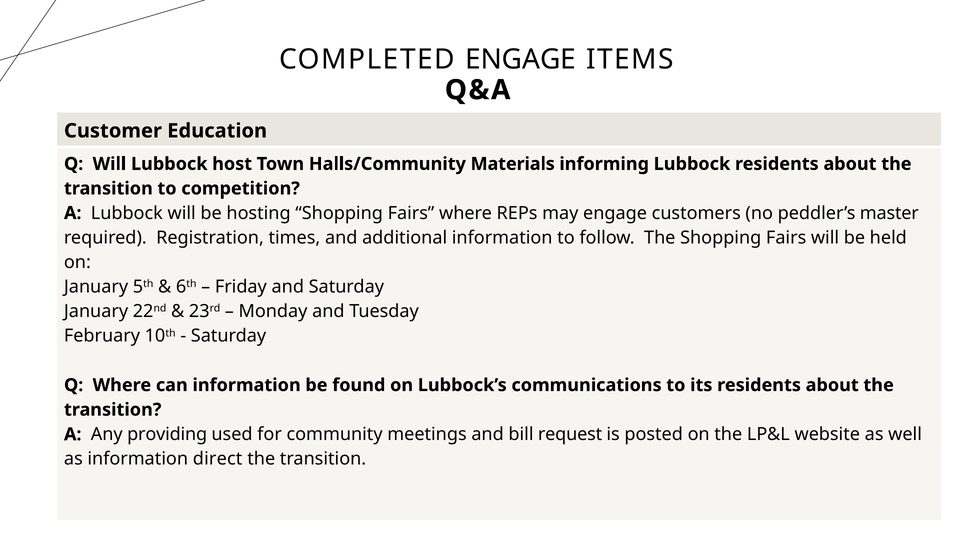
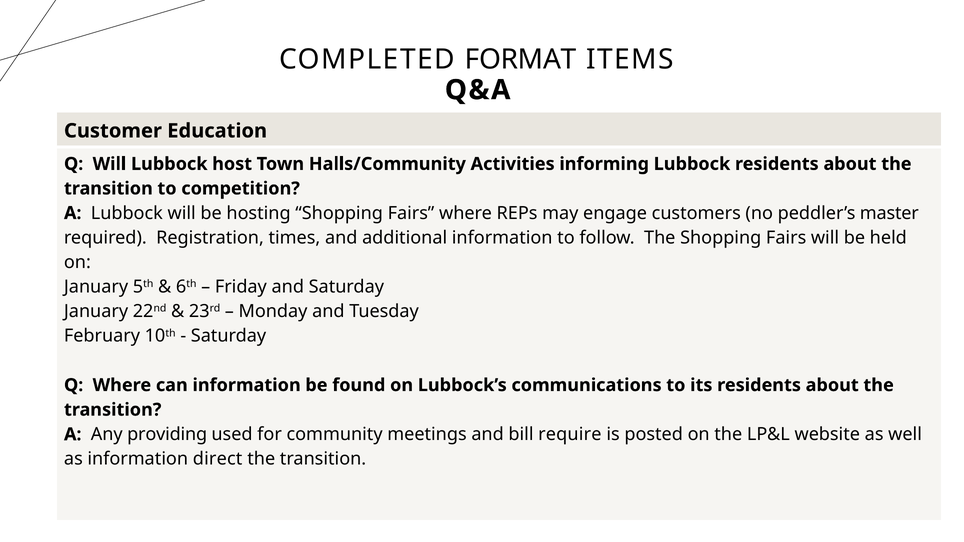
COMPLETED ENGAGE: ENGAGE -> FORMAT (521, 60)
Materials: Materials -> Activities (513, 164)
request: request -> require (570, 435)
